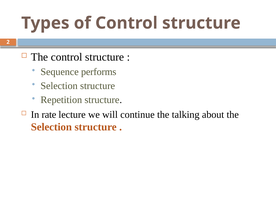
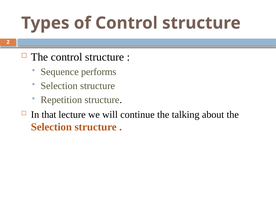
rate: rate -> that (49, 115)
